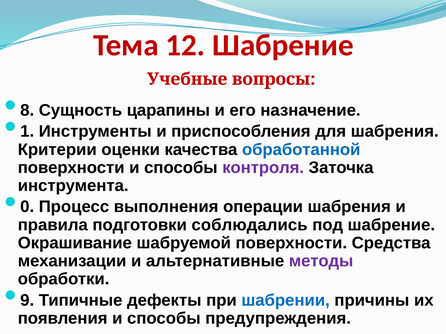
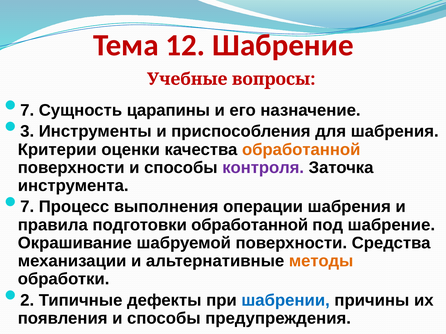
8: 8 -> 7 (27, 110)
1: 1 -> 3 (27, 132)
обработанной colour: blue -> orange (301, 150)
0: 0 -> 7 (27, 207)
подготовки соблюдались: соблюдались -> обработанной (250, 225)
методы colour: purple -> orange (321, 261)
9: 9 -> 2 (27, 301)
